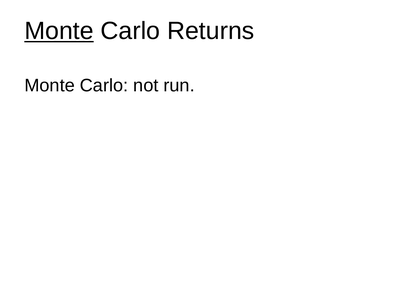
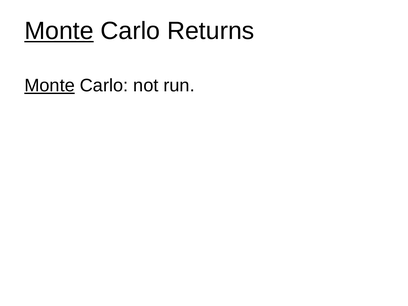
Monte underline: none -> present (50, 86)
